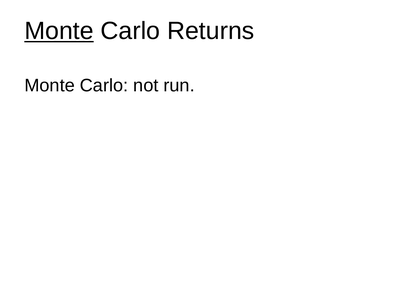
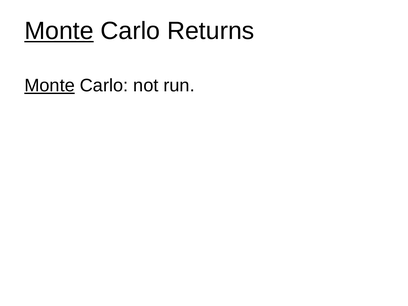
Monte underline: none -> present (50, 86)
